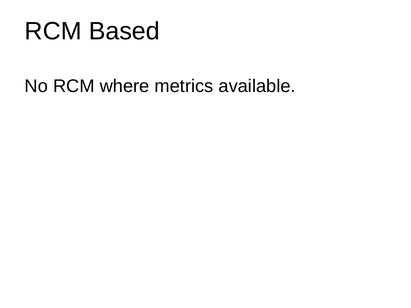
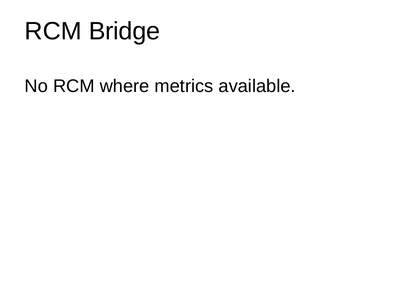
Based: Based -> Bridge (124, 31)
